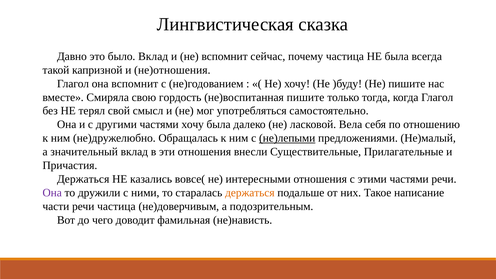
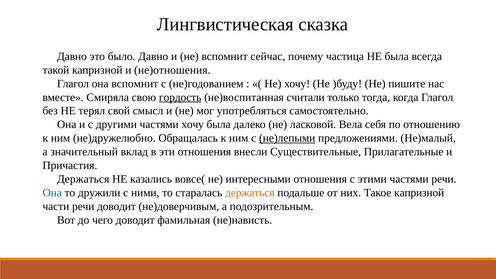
было Вклад: Вклад -> Давно (153, 56)
гордость underline: none -> present (180, 97)
не)воспитанная пишите: пишите -> считали (306, 97)
Она colour: purple -> blue (52, 193)
Такое написание: написание -> капризной (419, 193)
речи частица: частица -> доводит (116, 206)
